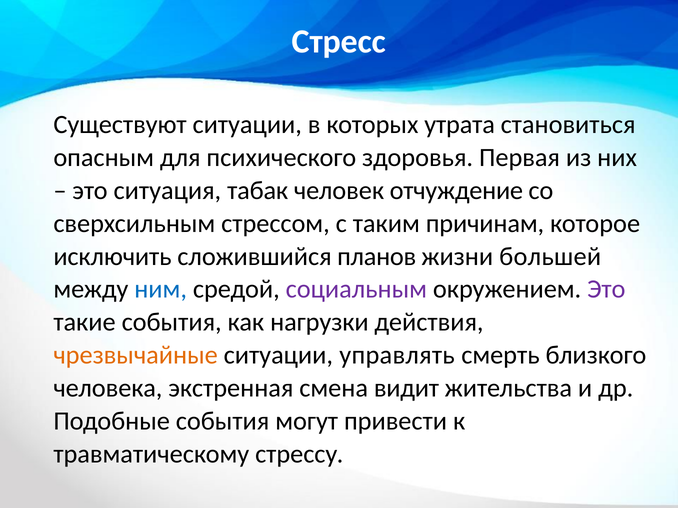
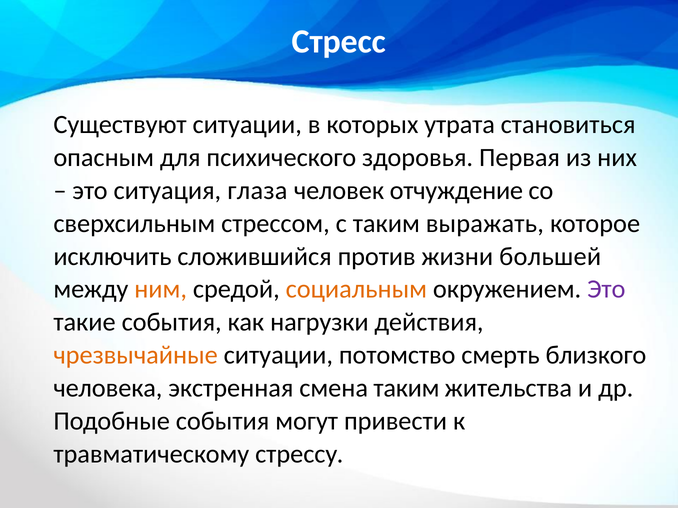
табак: табак -> глаза (257, 191)
причинам: причинам -> выражать (485, 224)
планов: планов -> против (377, 257)
ним colour: blue -> orange (161, 290)
социальным colour: purple -> orange (356, 290)
управлять: управлять -> потомство (397, 355)
смена видит: видит -> таким (407, 388)
